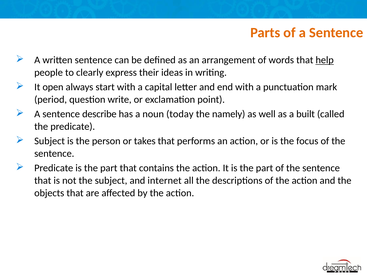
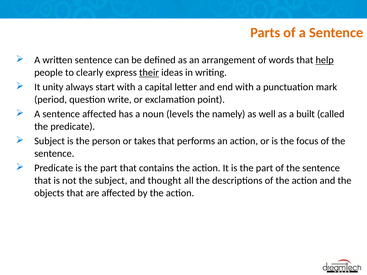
their underline: none -> present (149, 73)
open: open -> unity (53, 87)
sentence describe: describe -> affected (99, 114)
today: today -> levels (180, 114)
internet: internet -> thought (165, 181)
